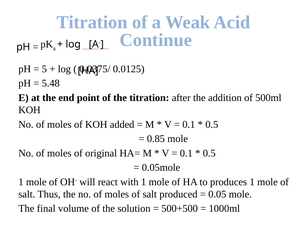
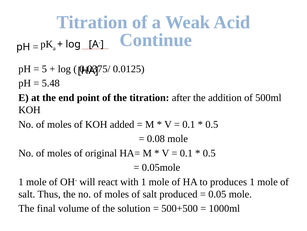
0.85: 0.85 -> 0.08 (156, 138)
